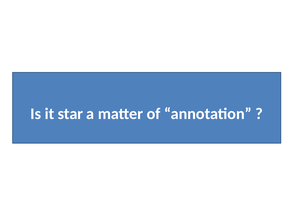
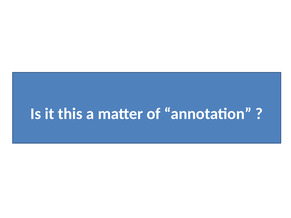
star: star -> this (70, 114)
